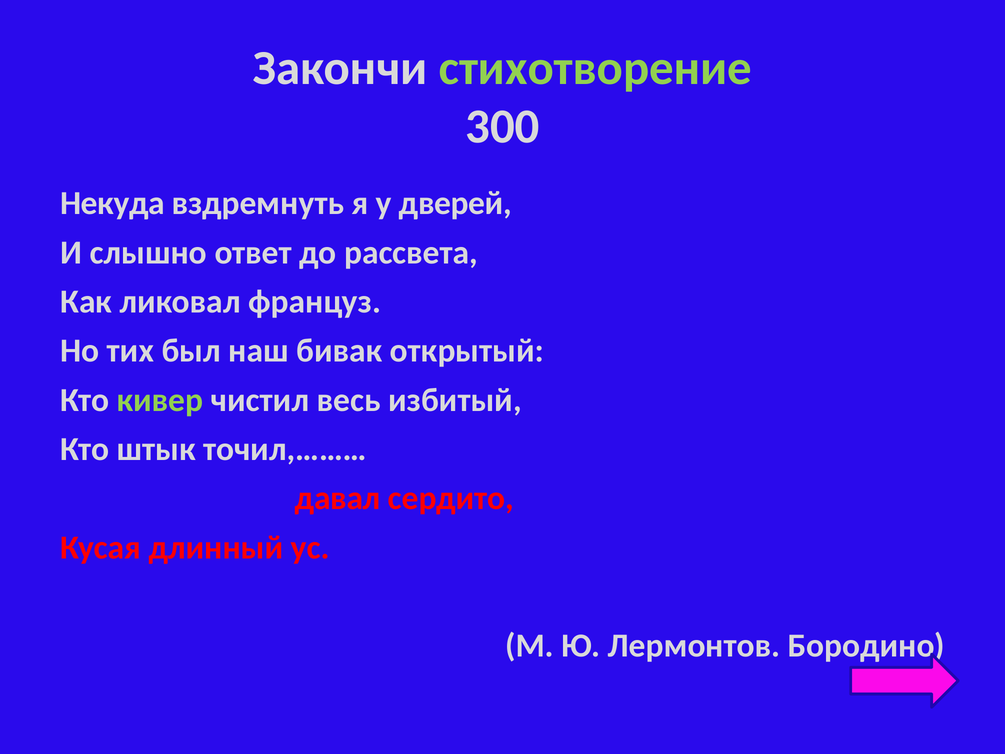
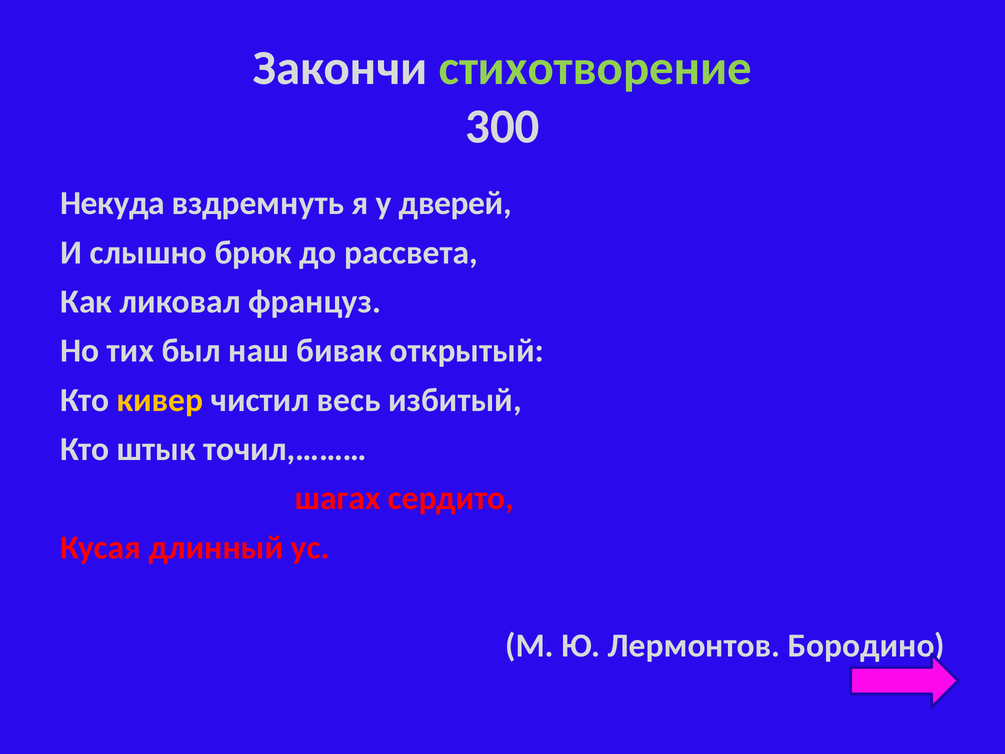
ответ: ответ -> брюк (253, 252)
кивер colour: light green -> yellow (160, 400)
давал: давал -> шагах (338, 498)
